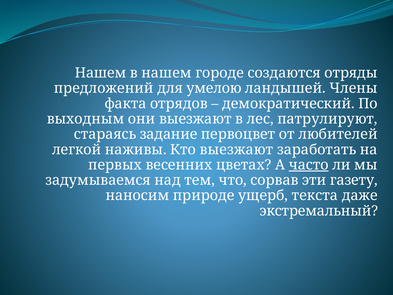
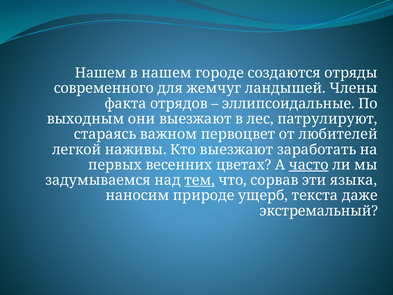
предложений: предложений -> современного (104, 88)
умелою: умелою -> жемчуг (214, 88)
демократический: демократический -> эллипсоидальные (288, 103)
задание: задание -> важном (168, 134)
тем underline: none -> present (200, 180)
газету: газету -> языка (354, 180)
